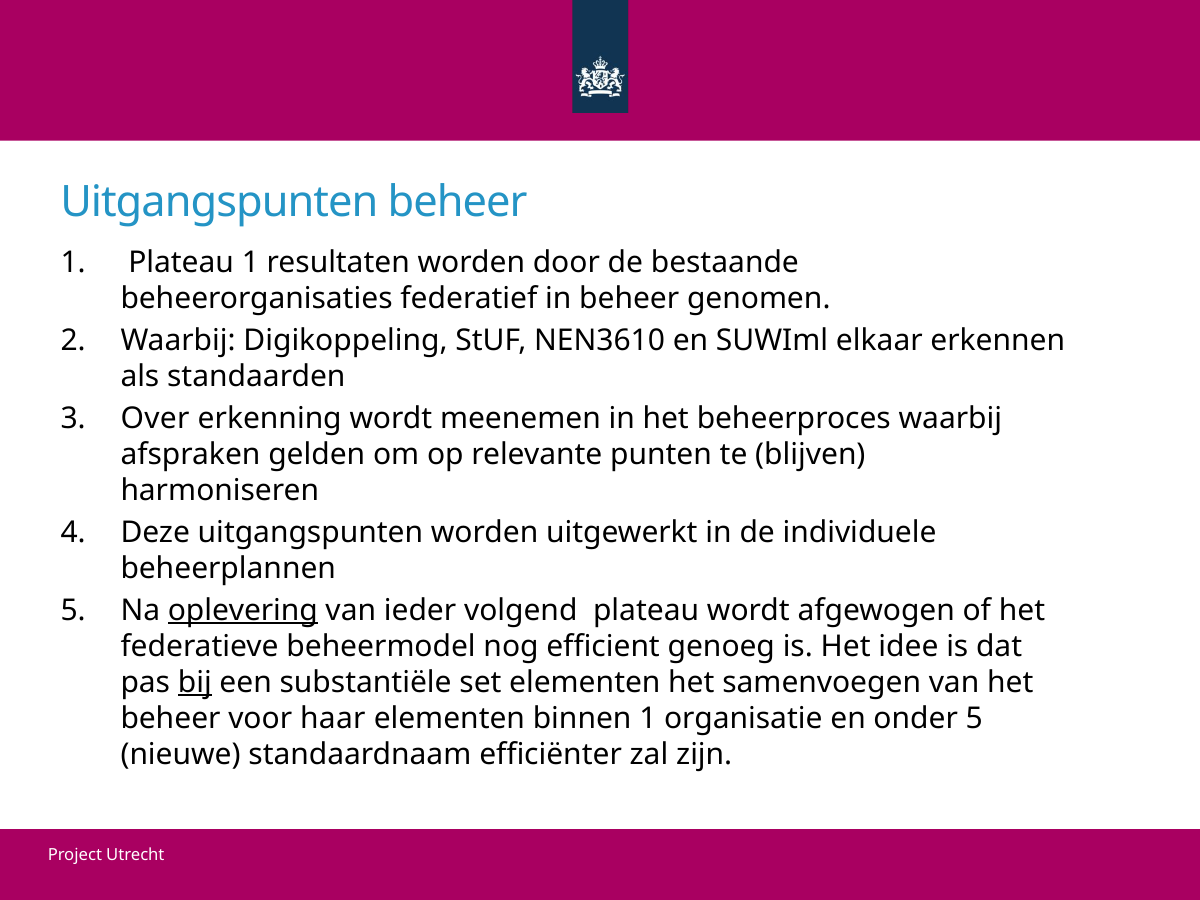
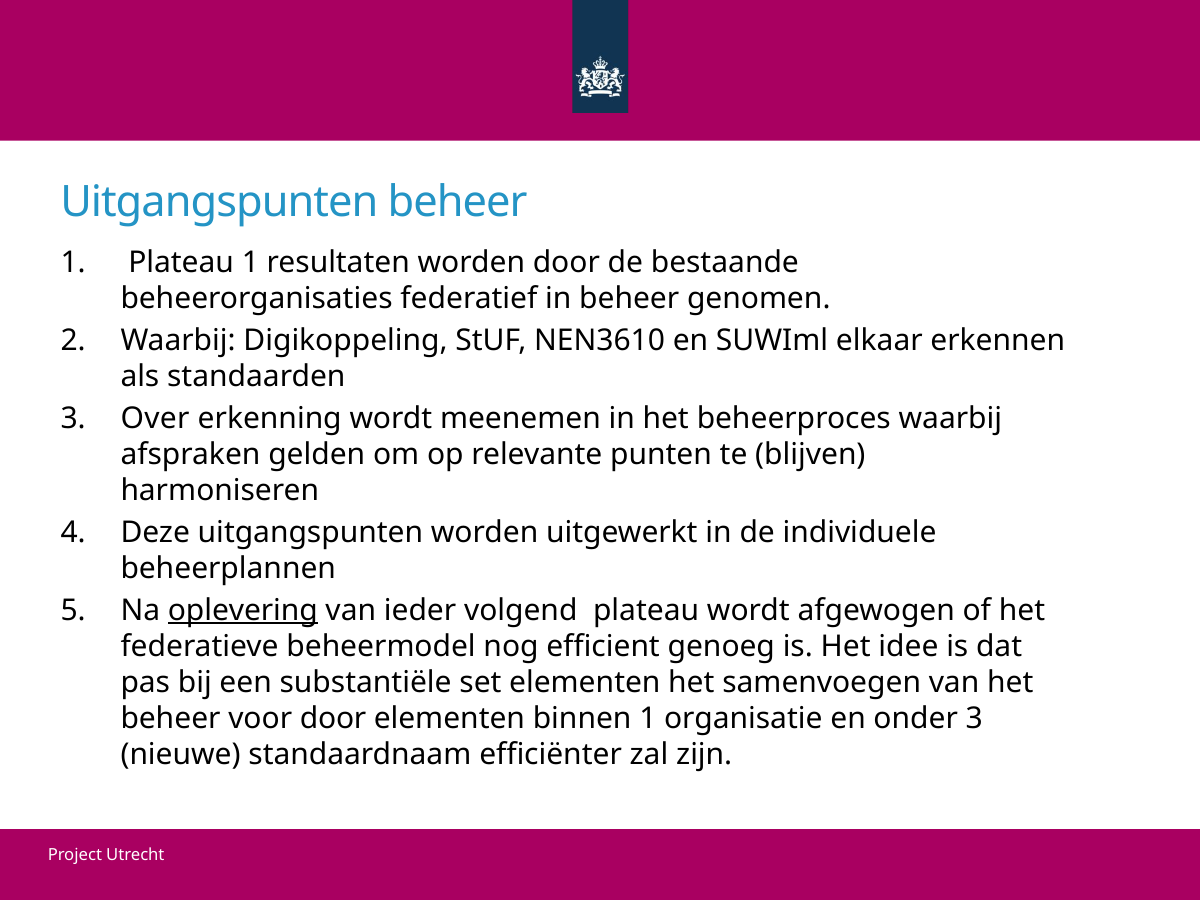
bij underline: present -> none (195, 682)
voor haar: haar -> door (333, 718)
onder 5: 5 -> 3 (974, 718)
